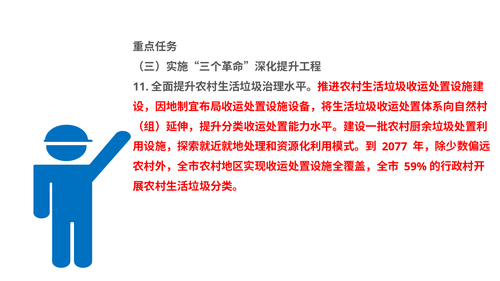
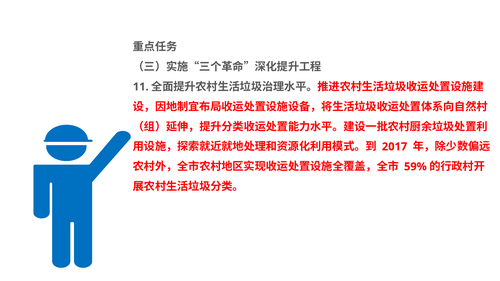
2077: 2077 -> 2017 (395, 147)
